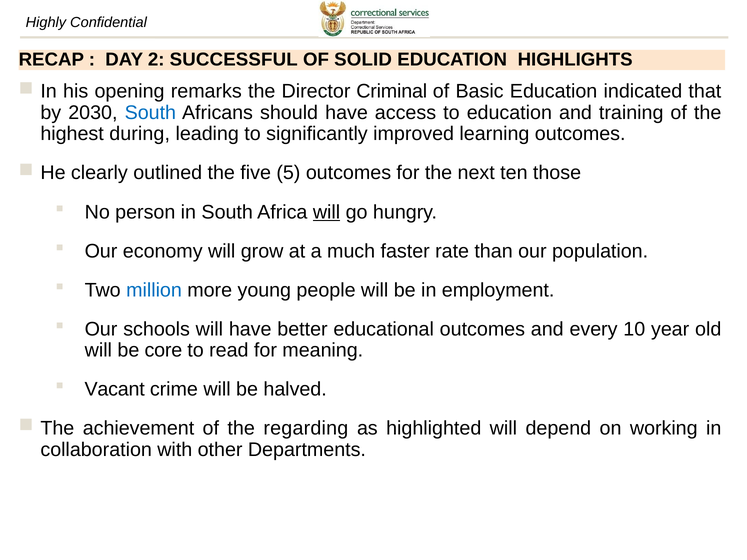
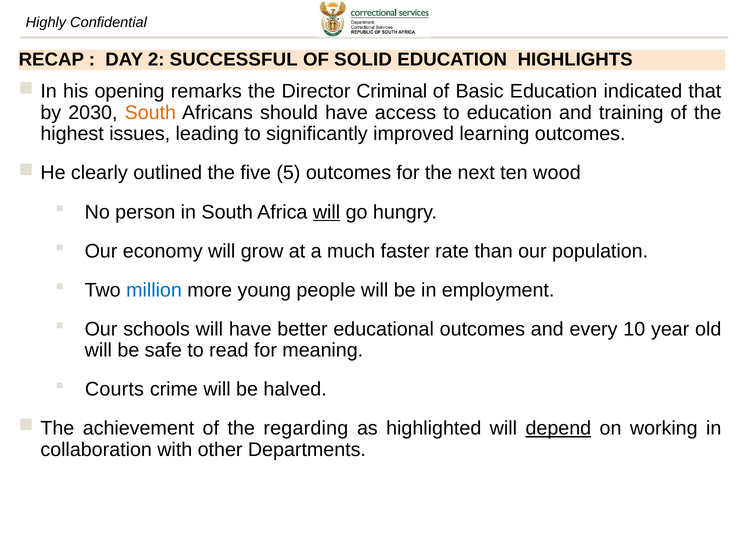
South colour: blue -> orange (150, 113)
during: during -> issues (140, 134)
those: those -> wood (557, 173)
core: core -> safe (163, 350)
Vacant: Vacant -> Courts (114, 389)
depend underline: none -> present (558, 429)
